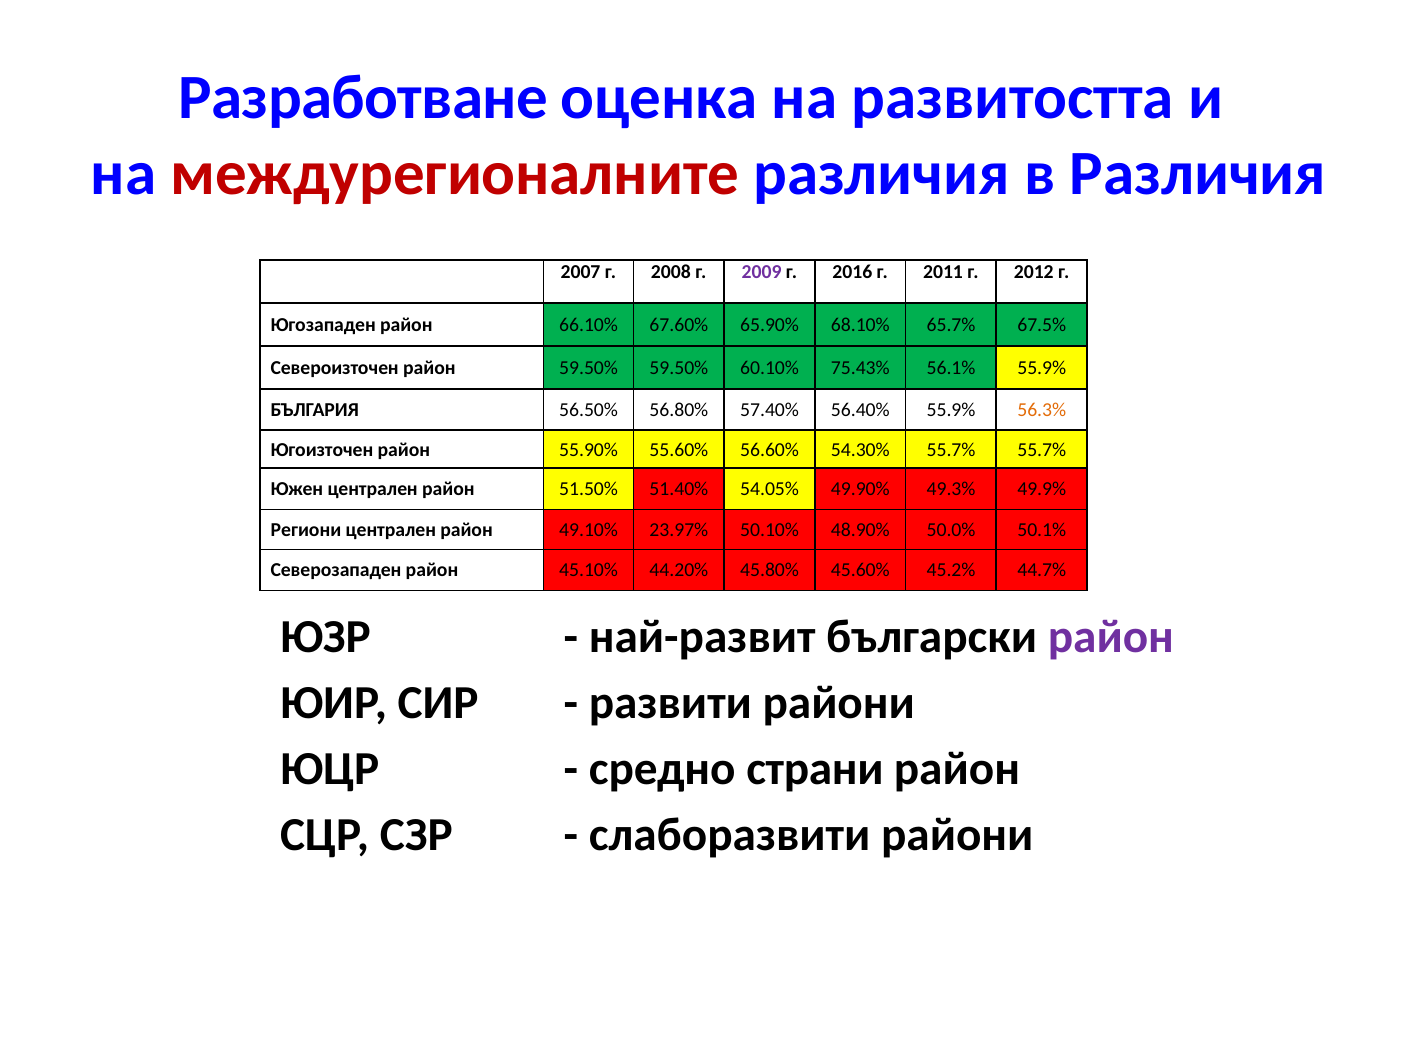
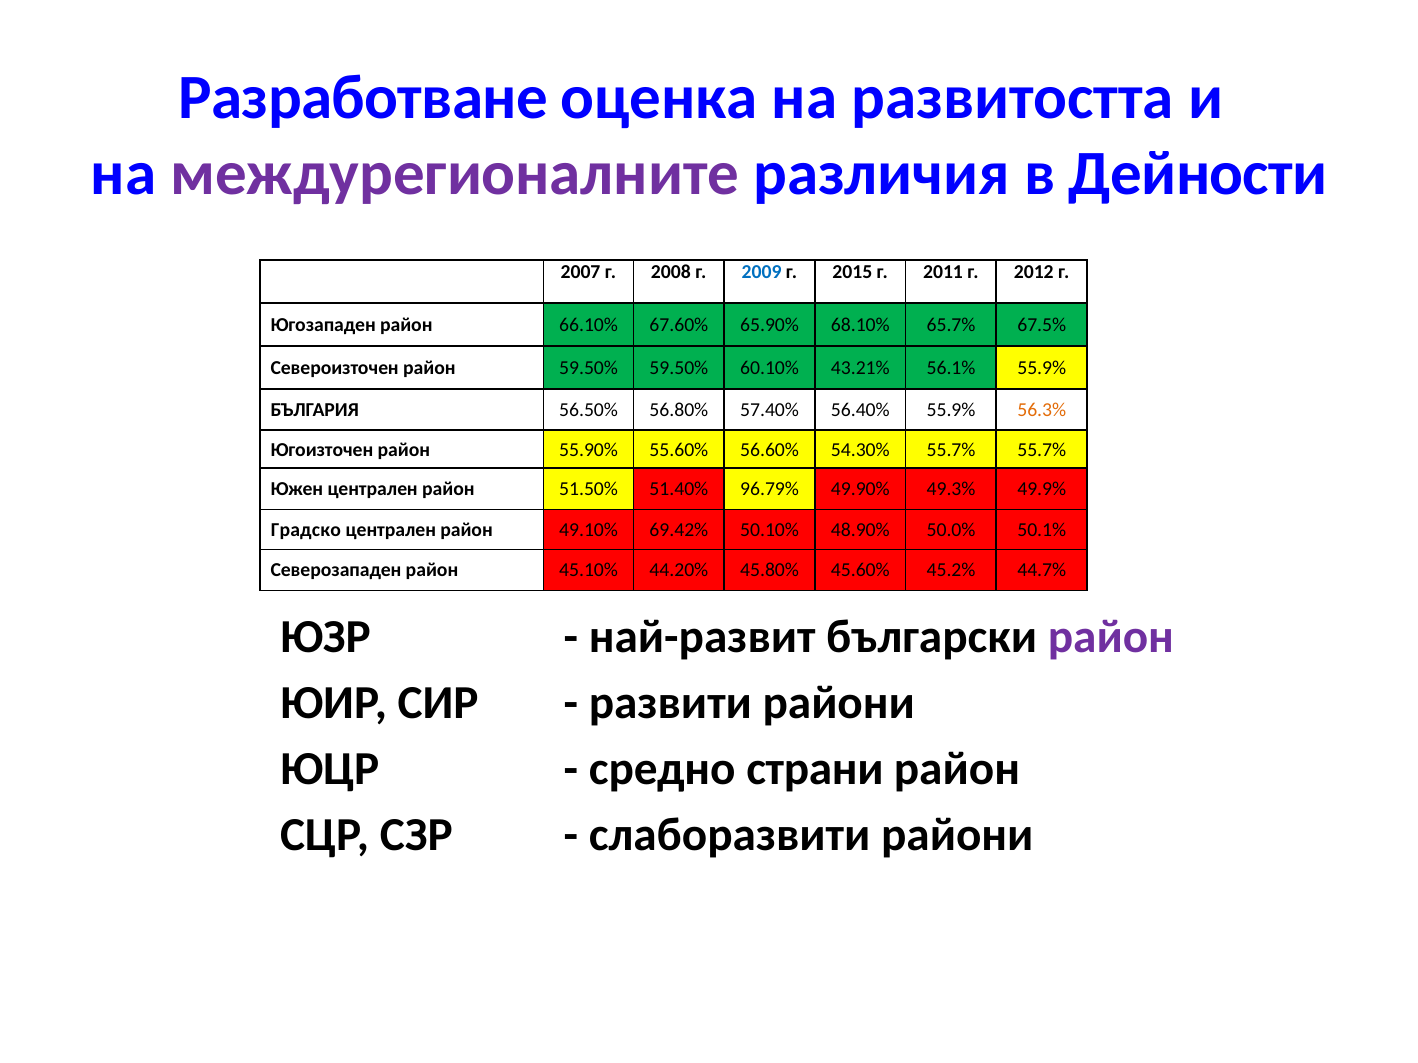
междурегионалните colour: red -> purple (455, 173)
в Различия: Различия -> Дейности (1198, 173)
2009 colour: purple -> blue (762, 272)
2016: 2016 -> 2015 (852, 272)
75.43%: 75.43% -> 43.21% (860, 368)
54.05%: 54.05% -> 96.79% (770, 489)
Региони: Региони -> Градско (306, 530)
23.97%: 23.97% -> 69.42% (679, 530)
